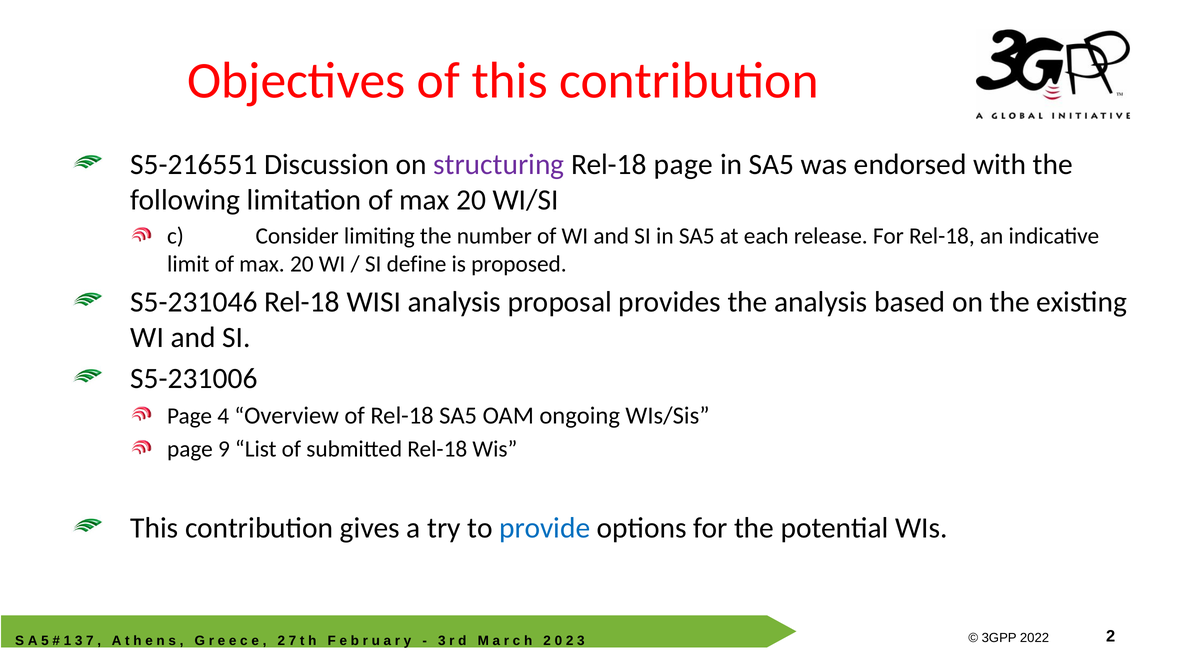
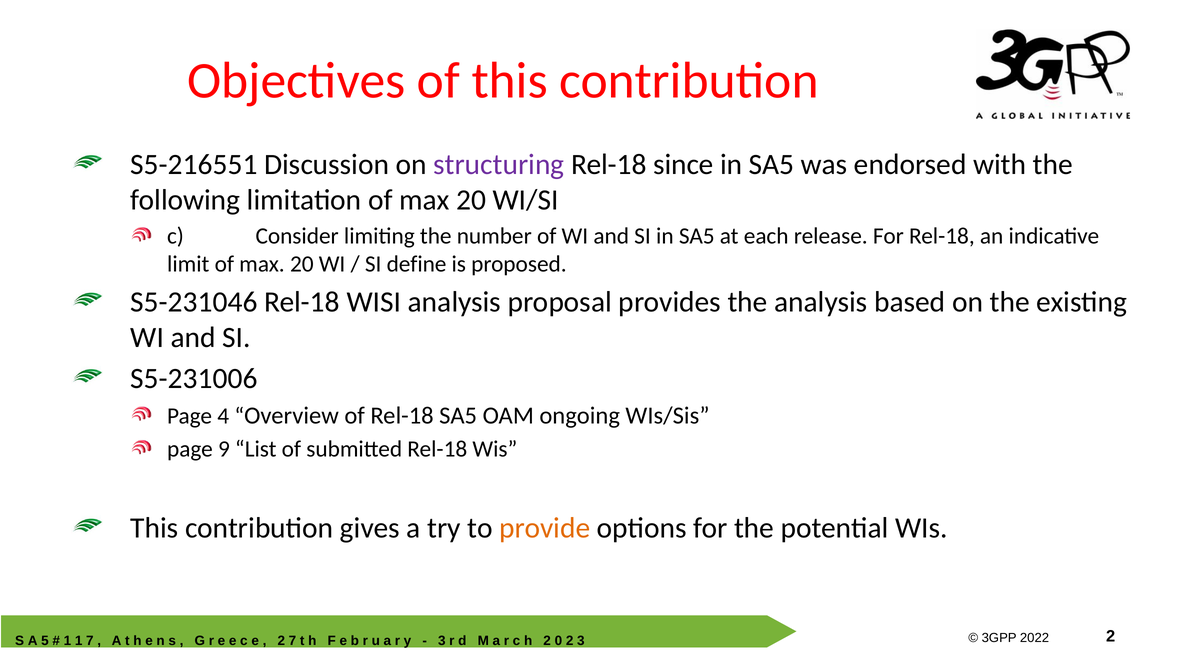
Rel-18 page: page -> since (684, 165)
provide colour: blue -> orange (545, 528)
3: 3 -> 1 (79, 641)
